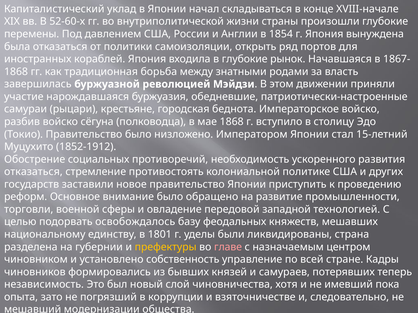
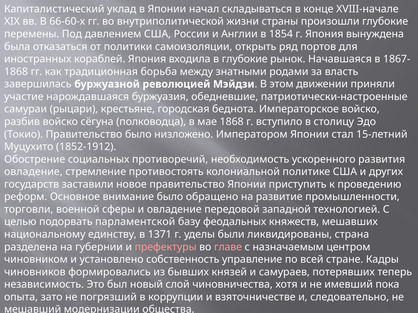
52-60-х: 52-60-х -> 66-60-х (67, 22)
отказаться: отказаться -> овладение (33, 172)
освобождалось: освобождалось -> парламентской (135, 222)
1801: 1801 -> 1371 (160, 235)
префектуры colour: yellow -> pink (166, 247)
